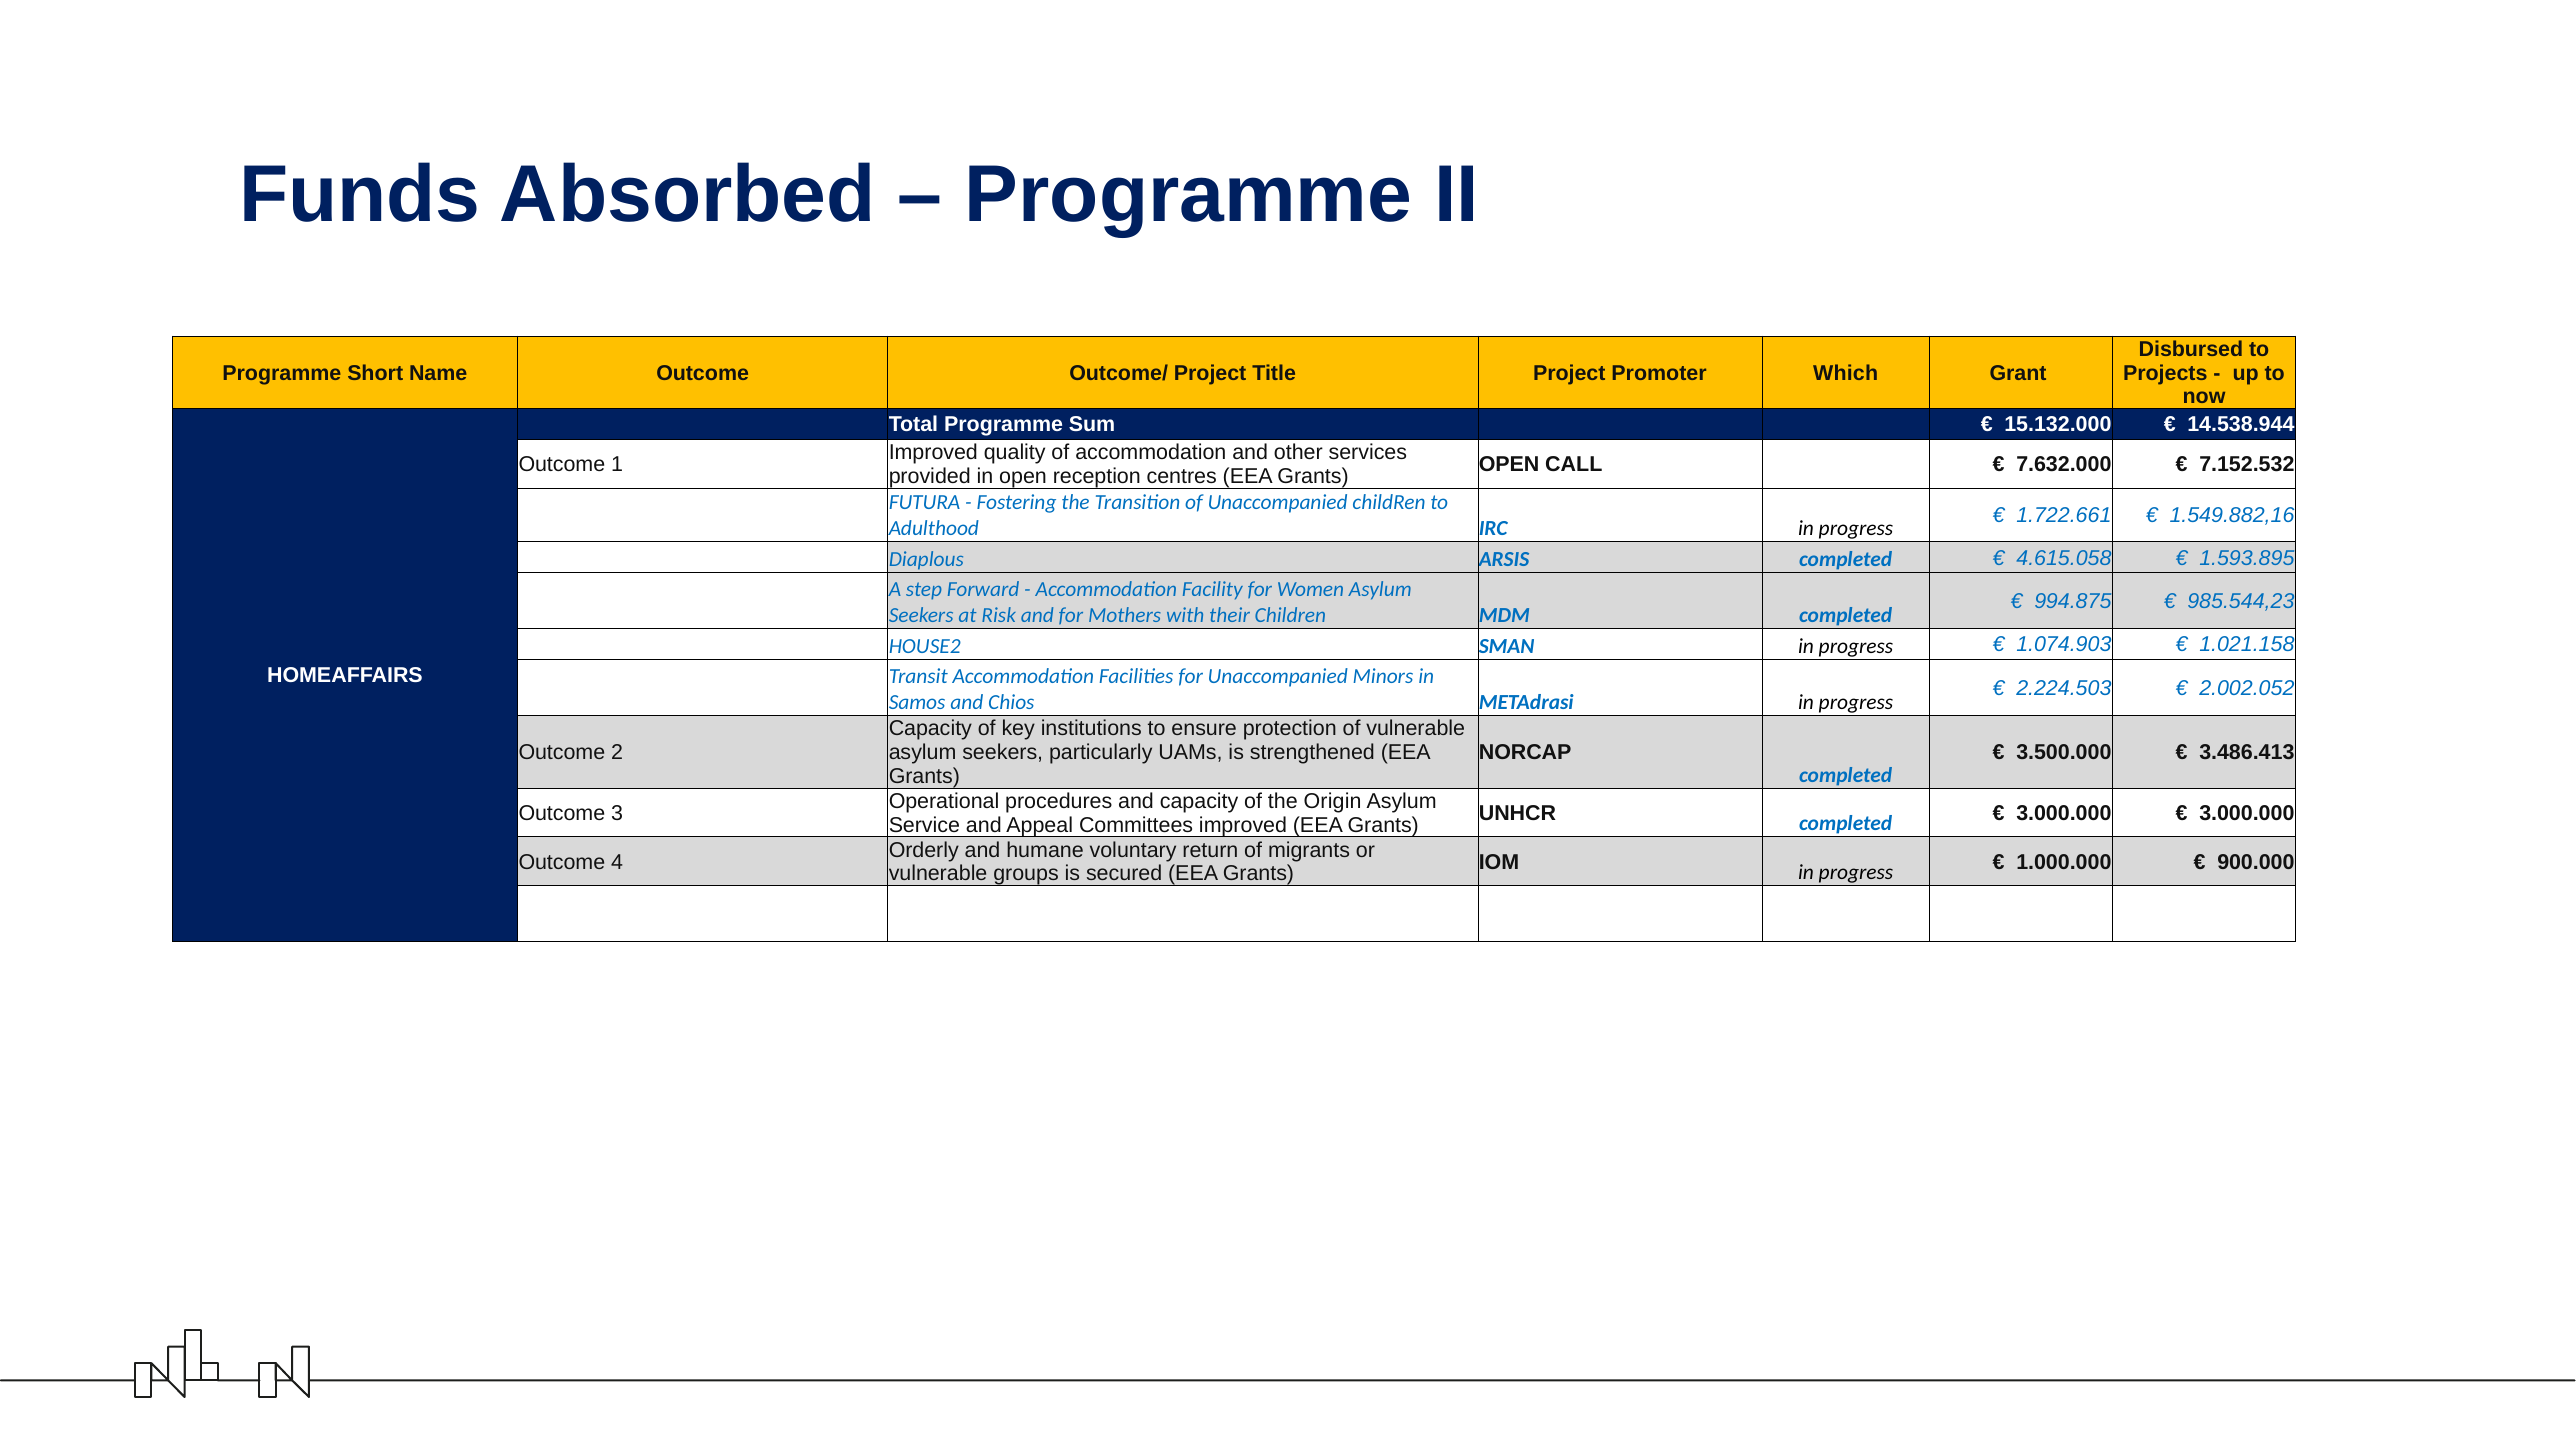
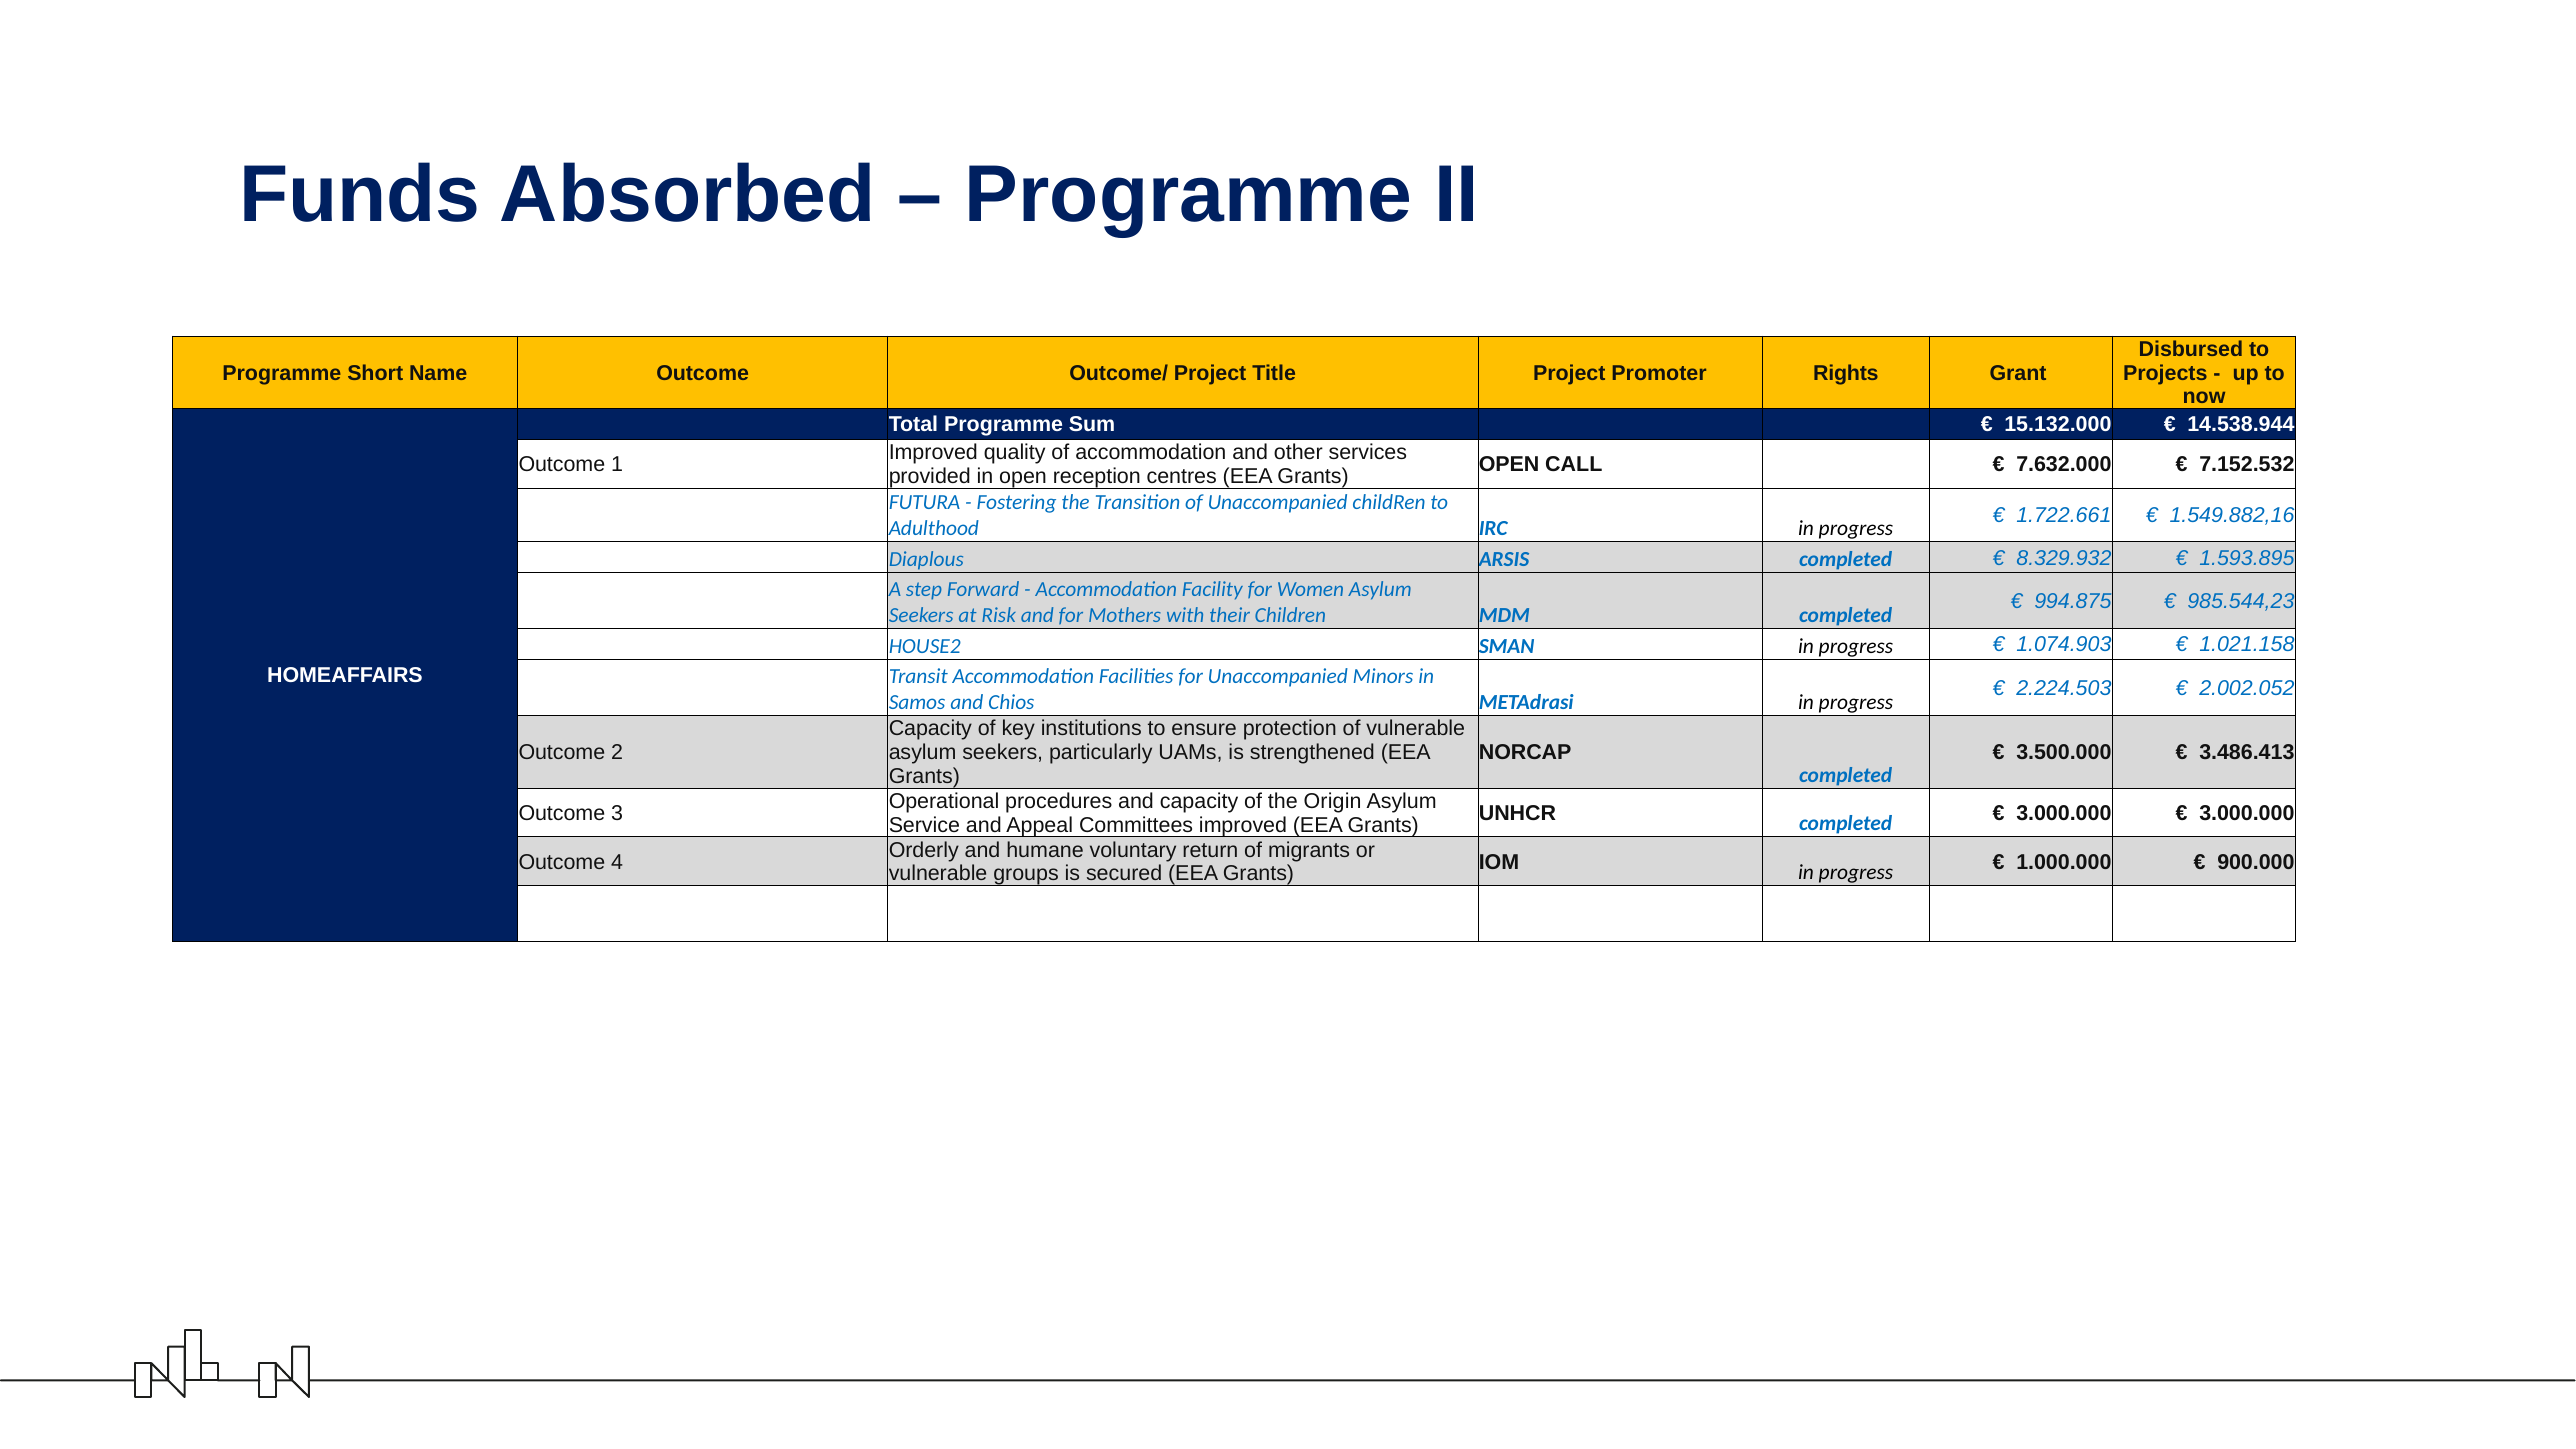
Which: Which -> Rights (1846, 373)
4.615.058: 4.615.058 -> 8.329.932 (2064, 558)
